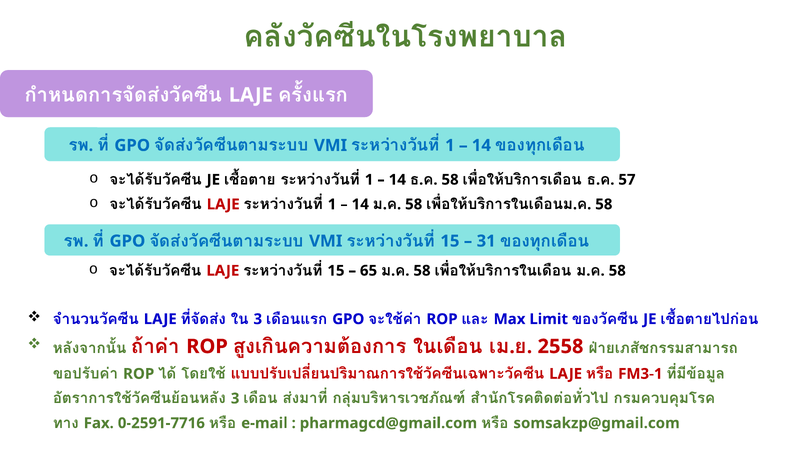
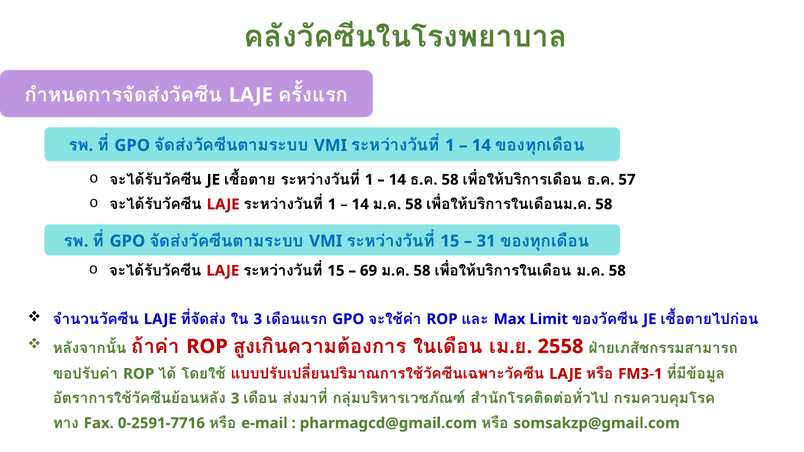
65: 65 -> 69 (369, 271)
